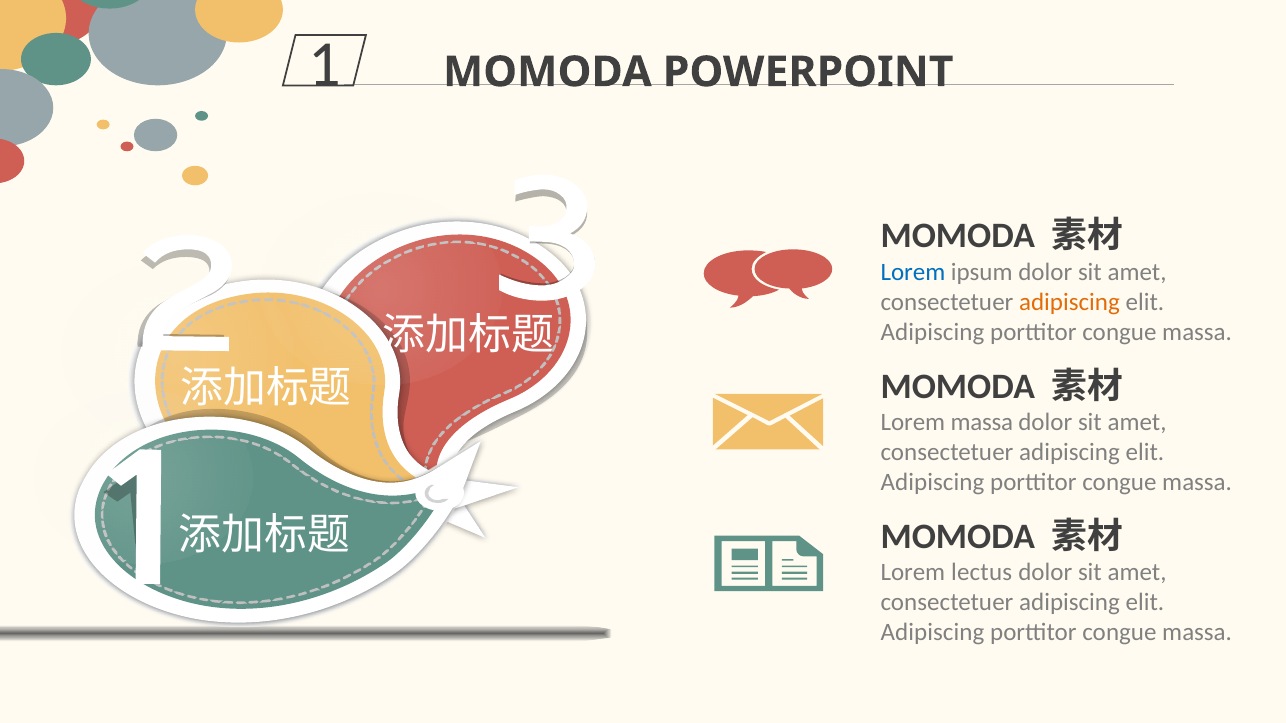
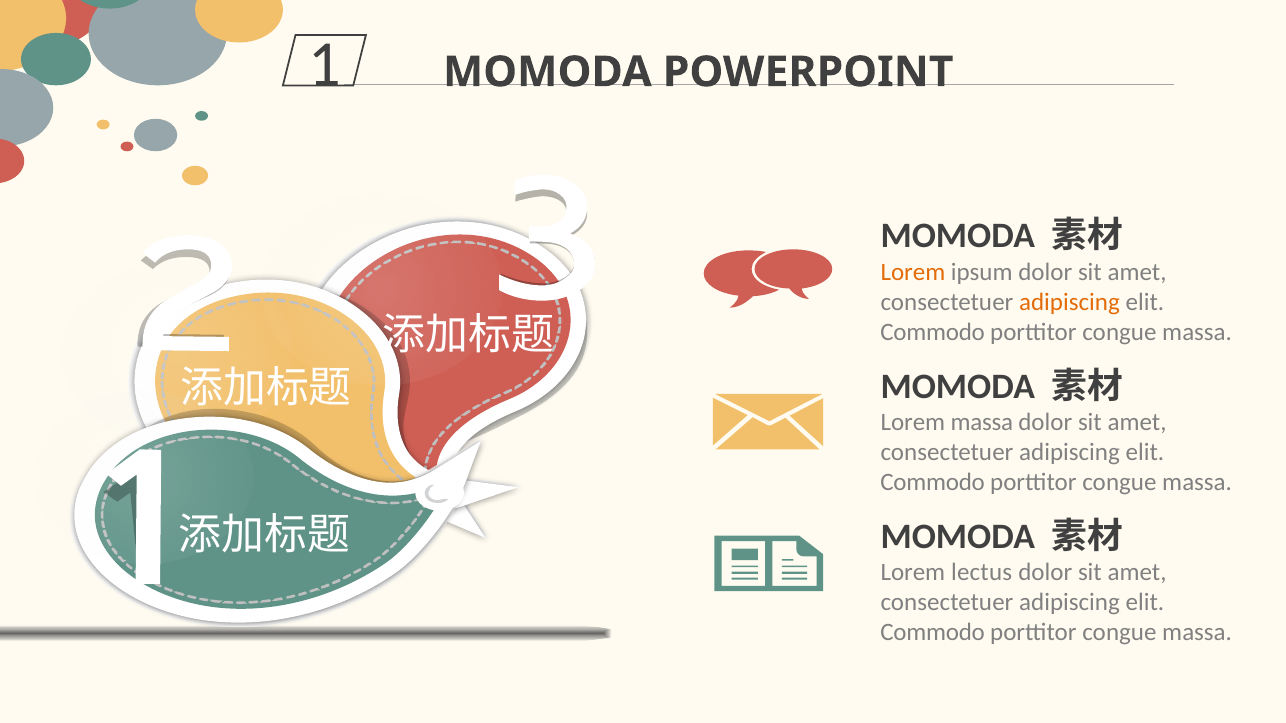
Lorem colour: blue -> orange (913, 272)
Adipiscing: Adipiscing -> Commodo (933, 332)
Adipiscing: Adipiscing -> Commodo (933, 482)
Adipiscing: Adipiscing -> Commodo (933, 633)
